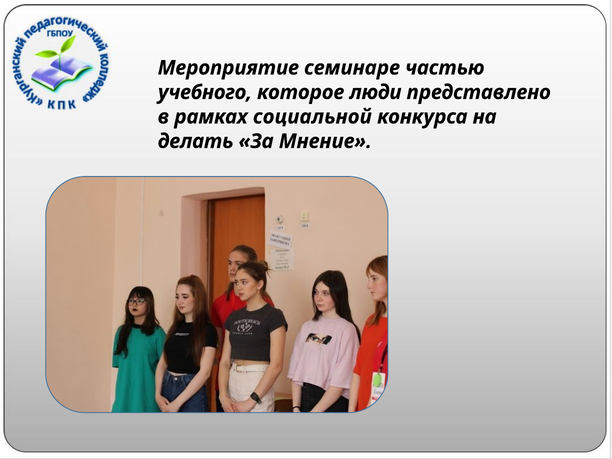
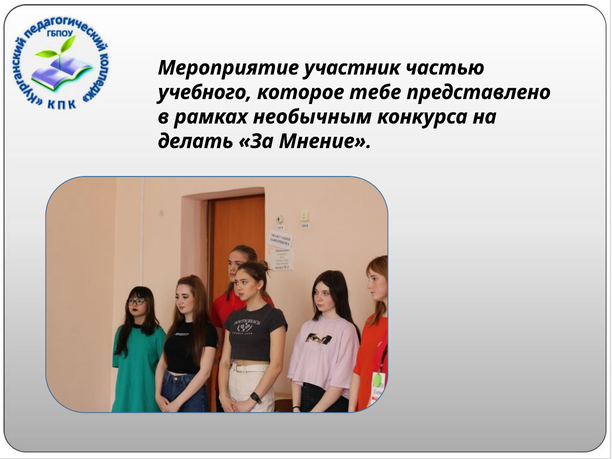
семинаре: семинаре -> участник (352, 68)
люди: люди -> тебе (375, 92)
социальной: социальной -> необычным (312, 117)
